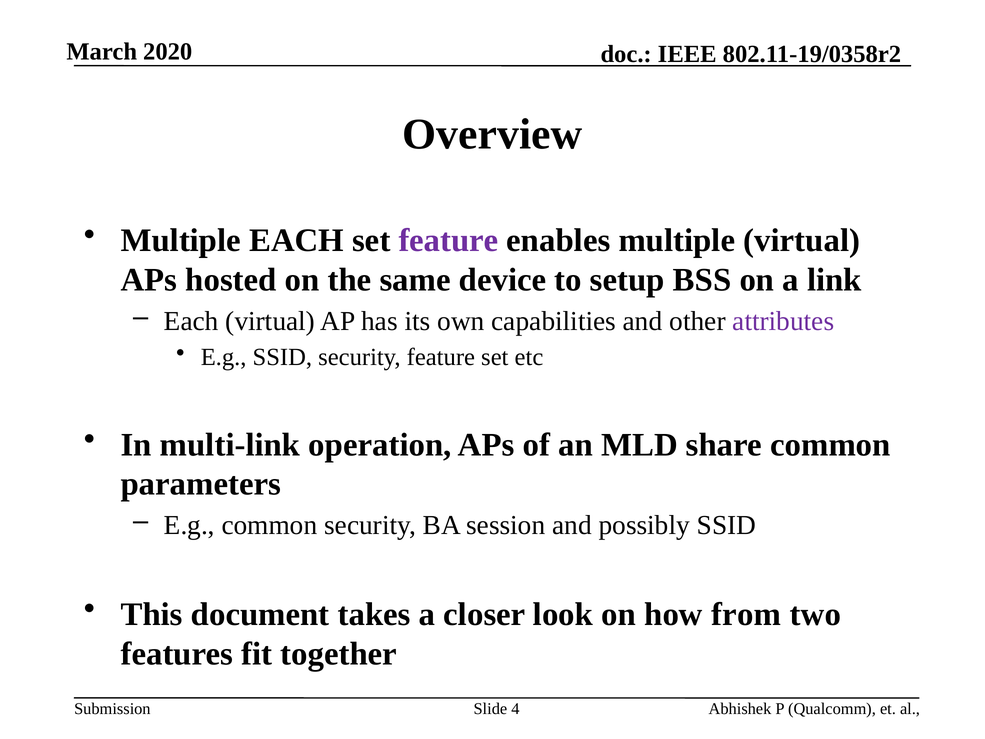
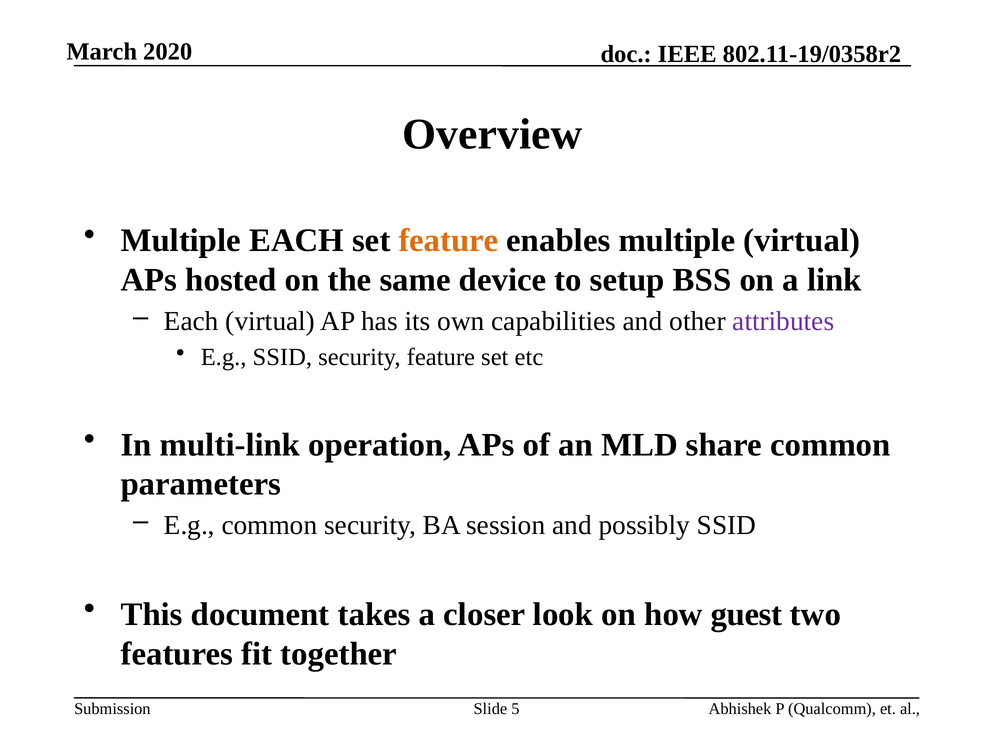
feature colour: purple -> orange (448, 240)
from: from -> guest (746, 614)
4: 4 -> 5 (515, 709)
